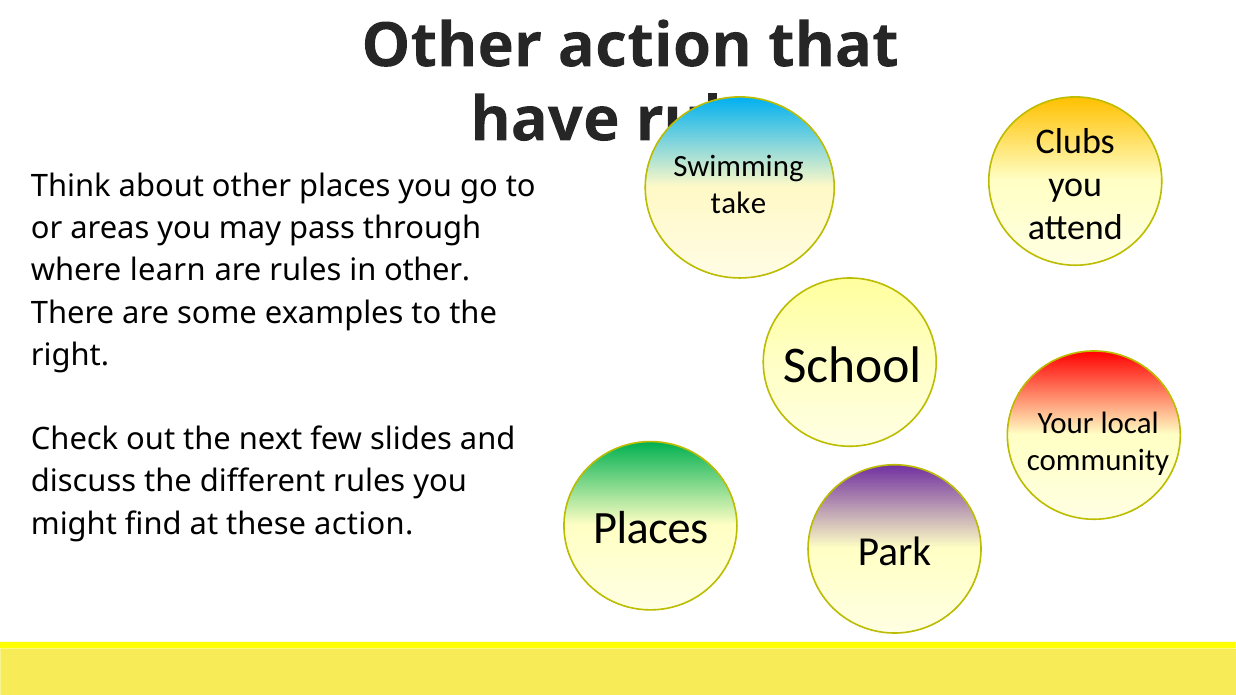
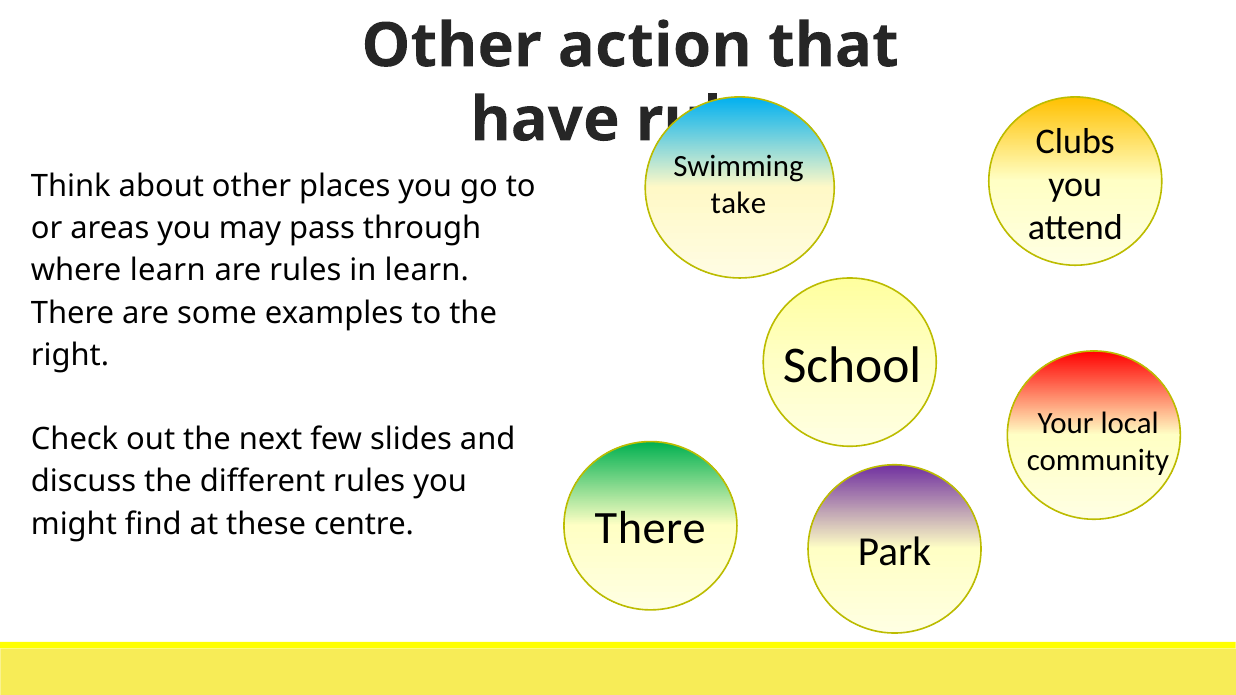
in other: other -> learn (427, 271)
Places: Places -> There (650, 529)
these action: action -> centre (364, 524)
